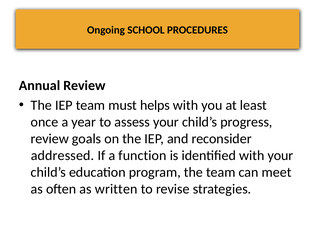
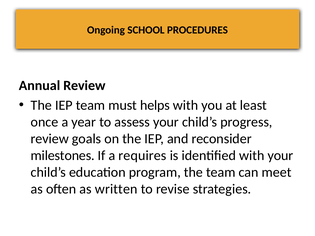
addressed: addressed -> milestones (63, 156)
function: function -> requires (142, 156)
